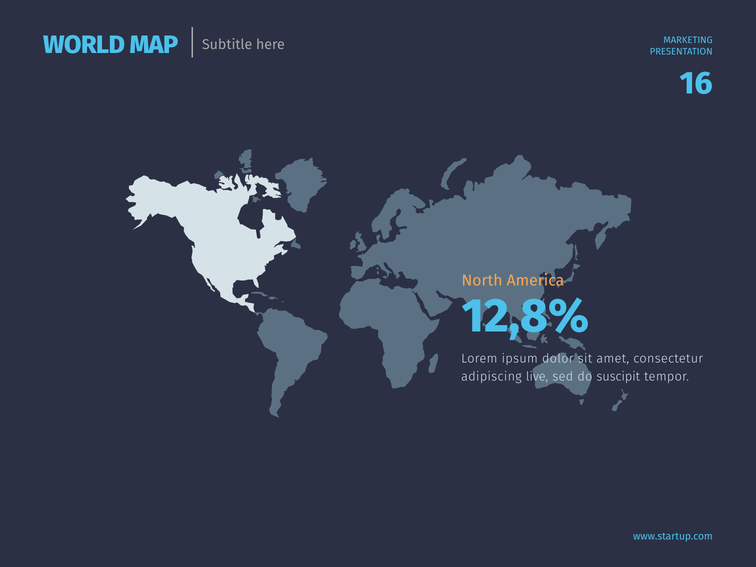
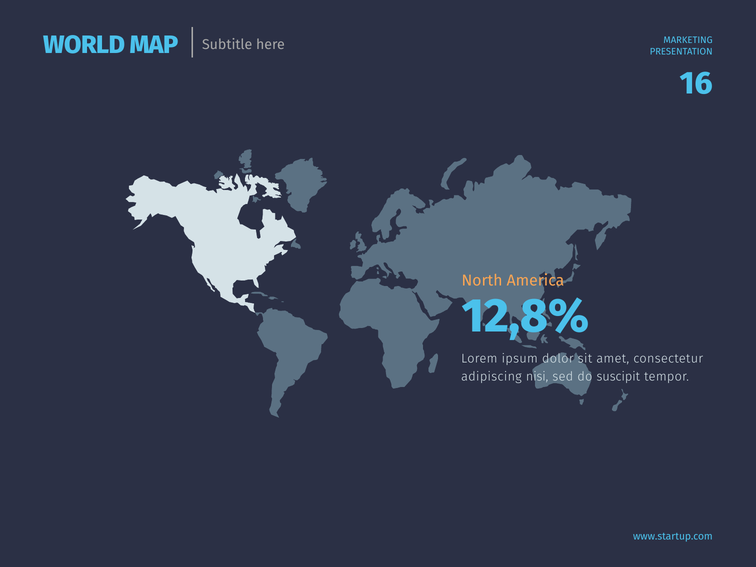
live: live -> nisi (537, 377)
